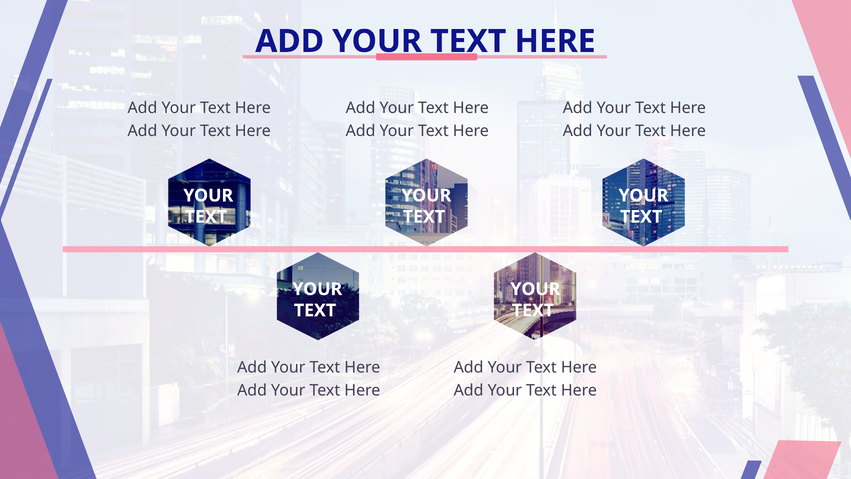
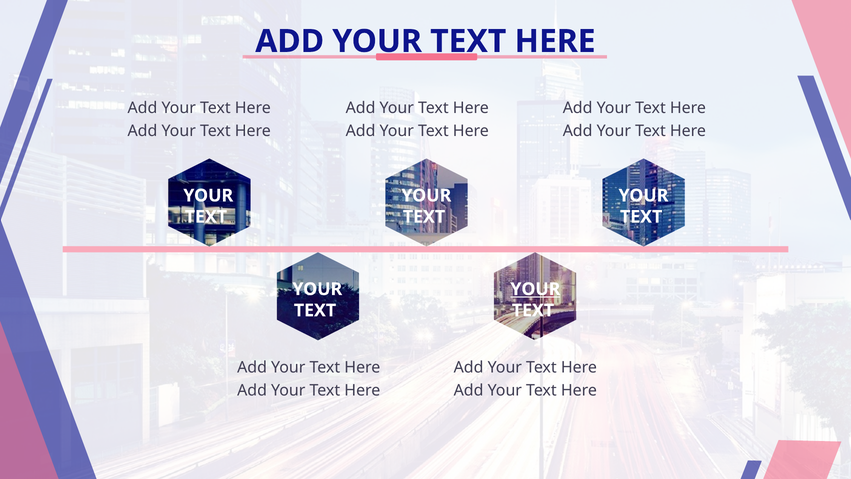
YOUR underline: none -> present (535, 289)
